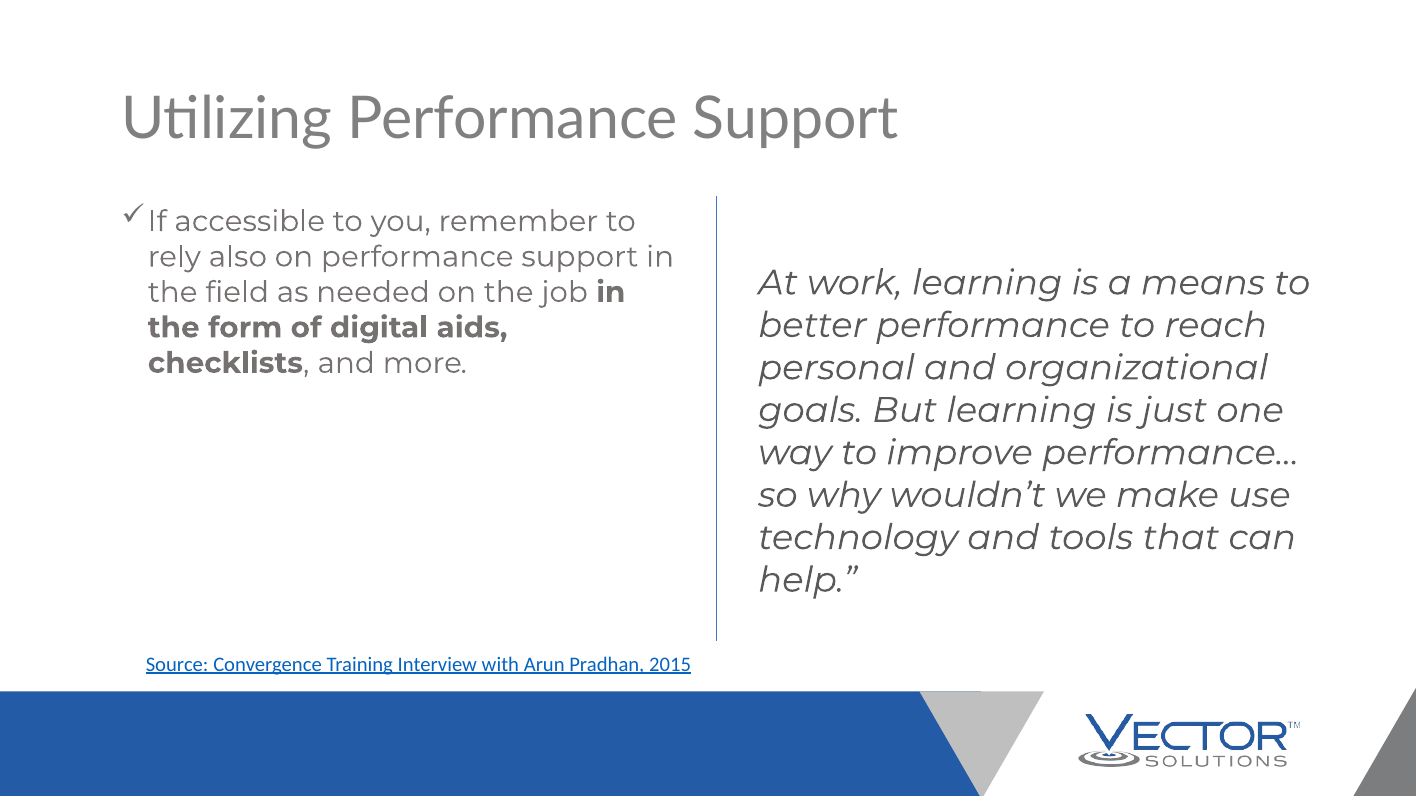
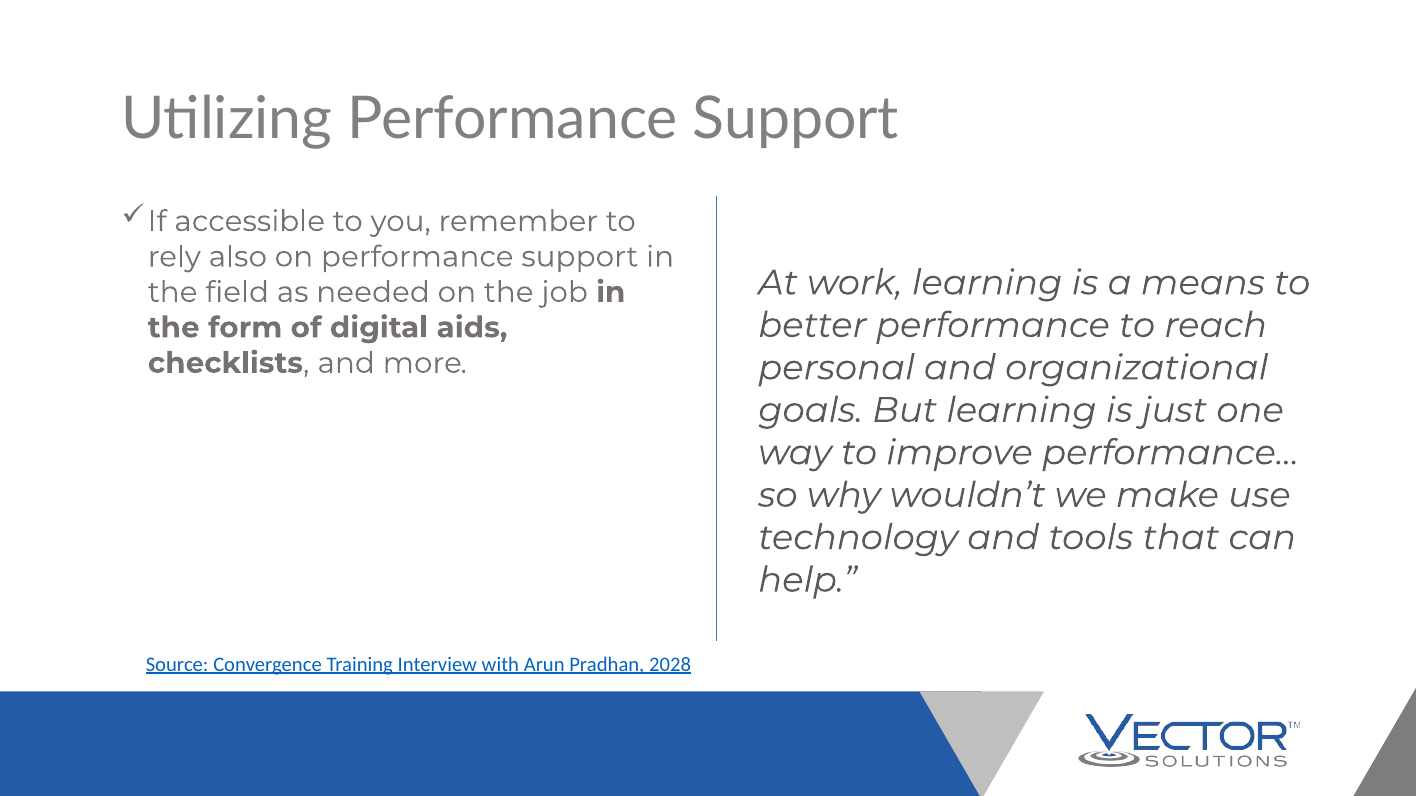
2015: 2015 -> 2028 (670, 665)
